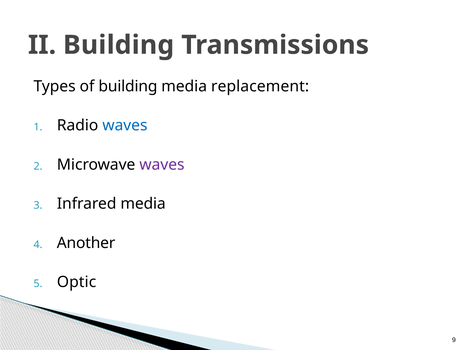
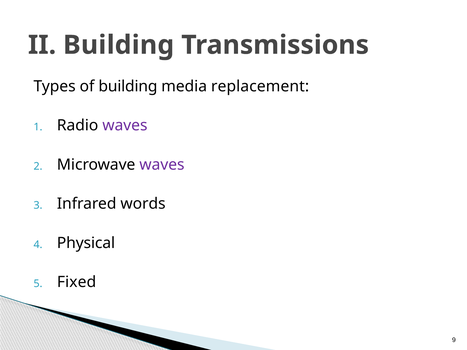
waves colour: blue -> purple (125, 126)
Infrared media: media -> words (143, 204)
Another: Another -> Physical (86, 243)
Optic: Optic -> Fixed (77, 282)
